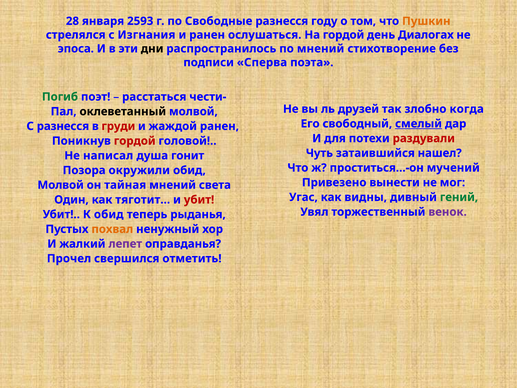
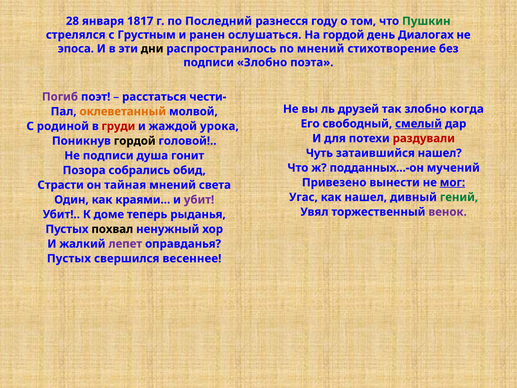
2593: 2593 -> 1817 (140, 21)
Свободные: Свободные -> Последний (219, 21)
Пушкин colour: orange -> green (426, 21)
Изгнания: Изгнания -> Грустным (147, 35)
подписи Сперва: Сперва -> Злобно (262, 62)
Погиб colour: green -> purple (60, 97)
оклеветанный colour: black -> orange (123, 111)
С разнесся: разнесся -> родиной (63, 126)
жаждой ранен: ранен -> урока (219, 126)
гордой colour: red -> black (135, 141)
Не написал: написал -> подписи (108, 156)
проститься…-он: проститься…-он -> подданных…-он (377, 168)
окружили: окружили -> собрались (139, 170)
мог underline: none -> present (452, 182)
Молвой: Молвой -> Страсти (61, 185)
как видны: видны -> нашел (366, 197)
тяготит…: тяготит… -> краями… (143, 200)
убит colour: red -> purple (199, 200)
К обид: обид -> доме (109, 214)
похвал colour: orange -> black (112, 229)
Прочел: Прочел -> Пустых (69, 258)
отметить: отметить -> весеннее (192, 258)
